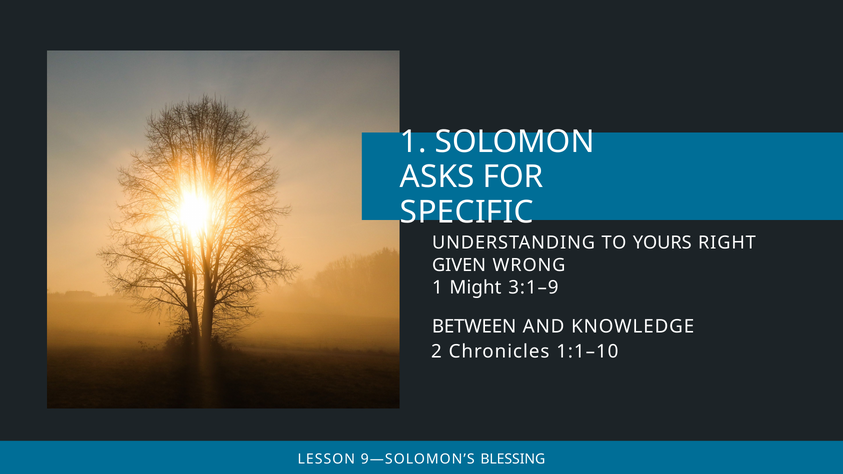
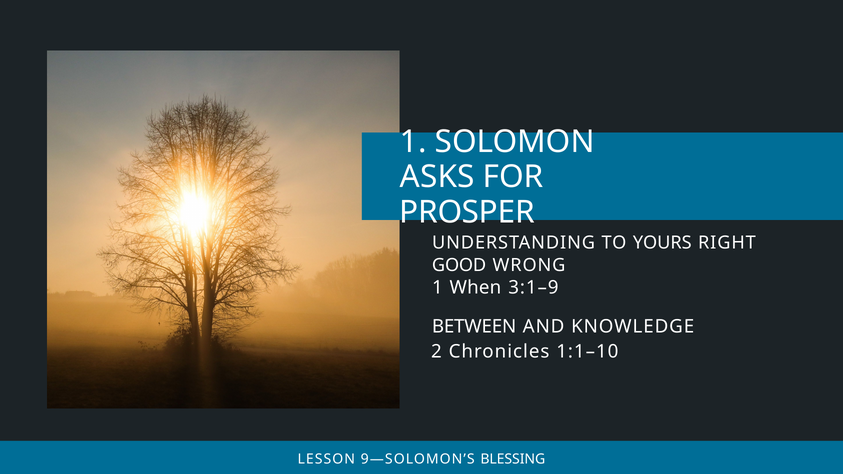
SPECIFIC: SPECIFIC -> PROSPER (467, 212)
GIVEN: GIVEN -> GOOD (459, 265)
Might: Might -> When (475, 288)
